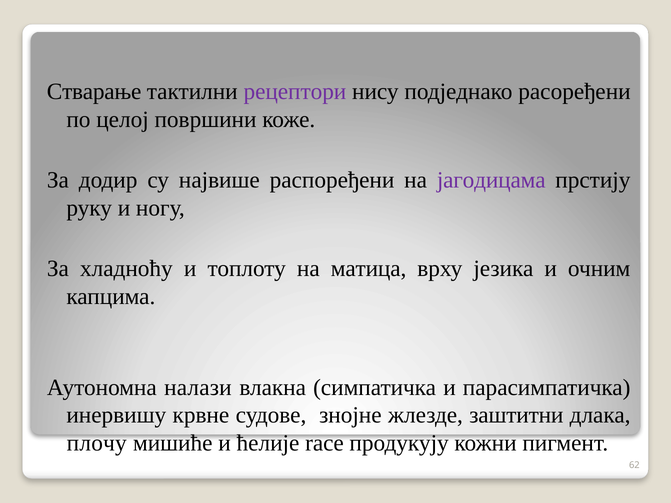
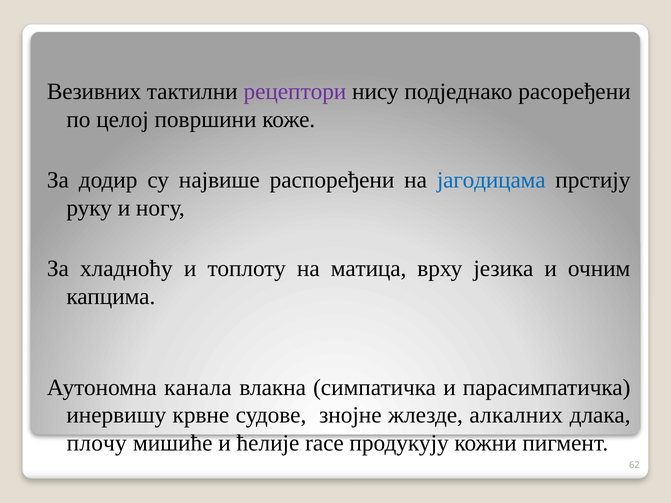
Стварање: Стварање -> Везивних (94, 92)
јагодицама colour: purple -> blue (491, 180)
налази: налази -> канала (198, 388)
заштитни: заштитни -> алкалних (516, 415)
